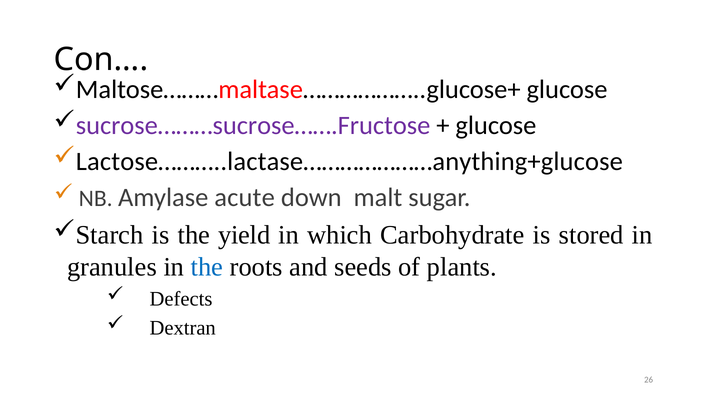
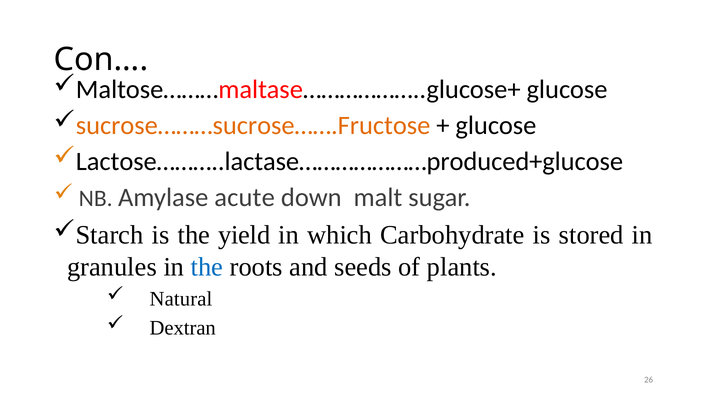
sucrose………sucrose…….Fructose colour: purple -> orange (253, 125)
Lactose………..lactase…………………anything+glucose: Lactose………..lactase…………………anything+glucose -> Lactose………..lactase…………………produced+glucose (349, 161)
Defects: Defects -> Natural (181, 299)
